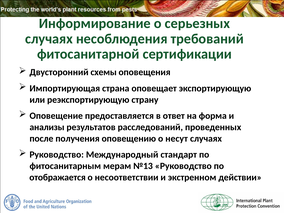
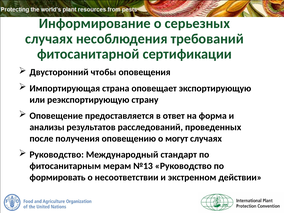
схемы: схемы -> чтобы (104, 72)
несут: несут -> могут (177, 139)
отображается: отображается -> формировать (57, 177)
